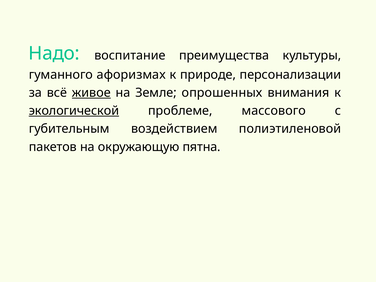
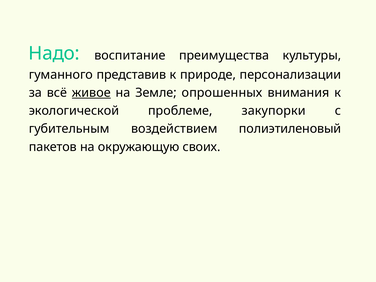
афоризмах: афоризмах -> представив (131, 75)
экологической underline: present -> none (74, 111)
массового: массового -> закупорки (274, 111)
полиэтиленовой: полиэтиленовой -> полиэтиленовый (290, 129)
пятна: пятна -> своих (202, 147)
